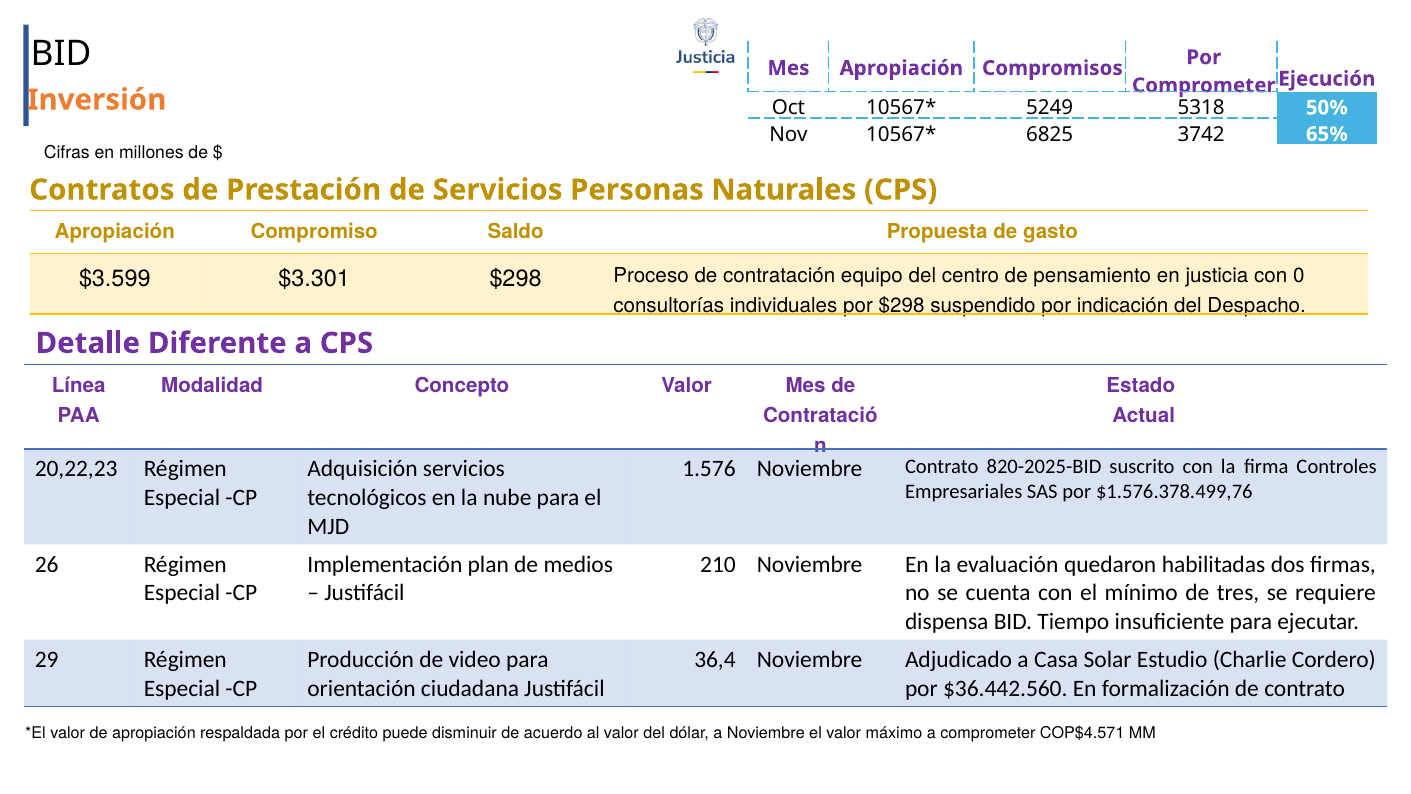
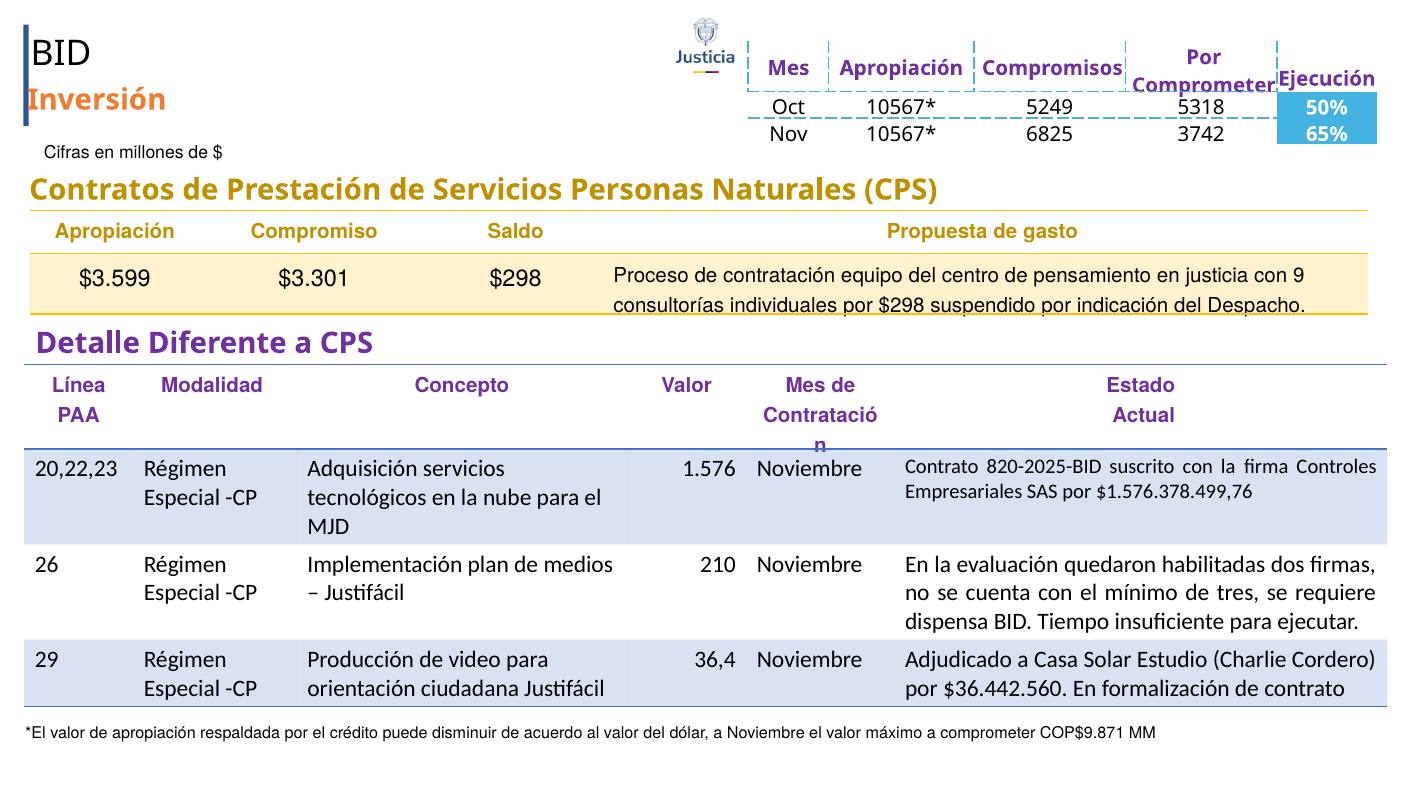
0: 0 -> 9 (1299, 276)
COP$4.571: COP$4.571 -> COP$9.871 (1082, 733)
